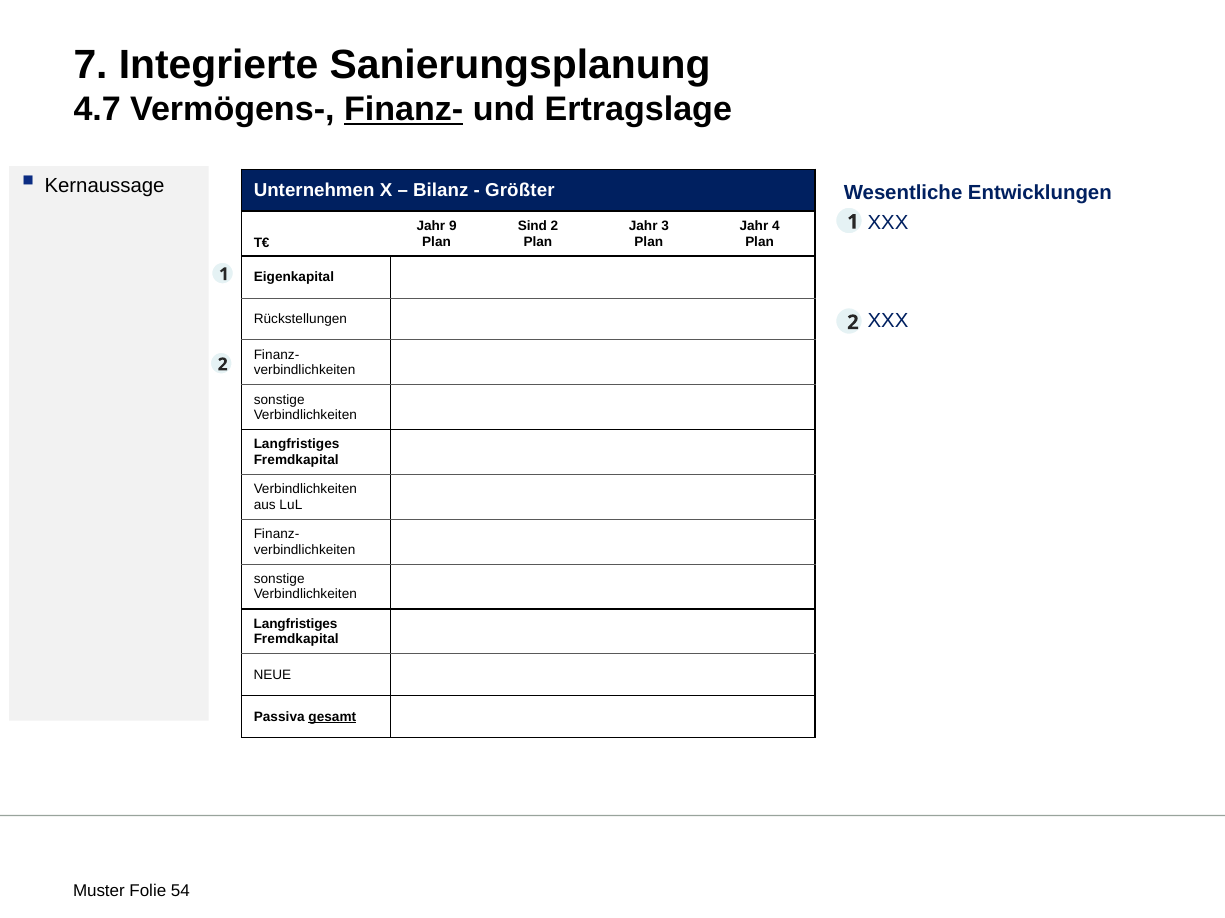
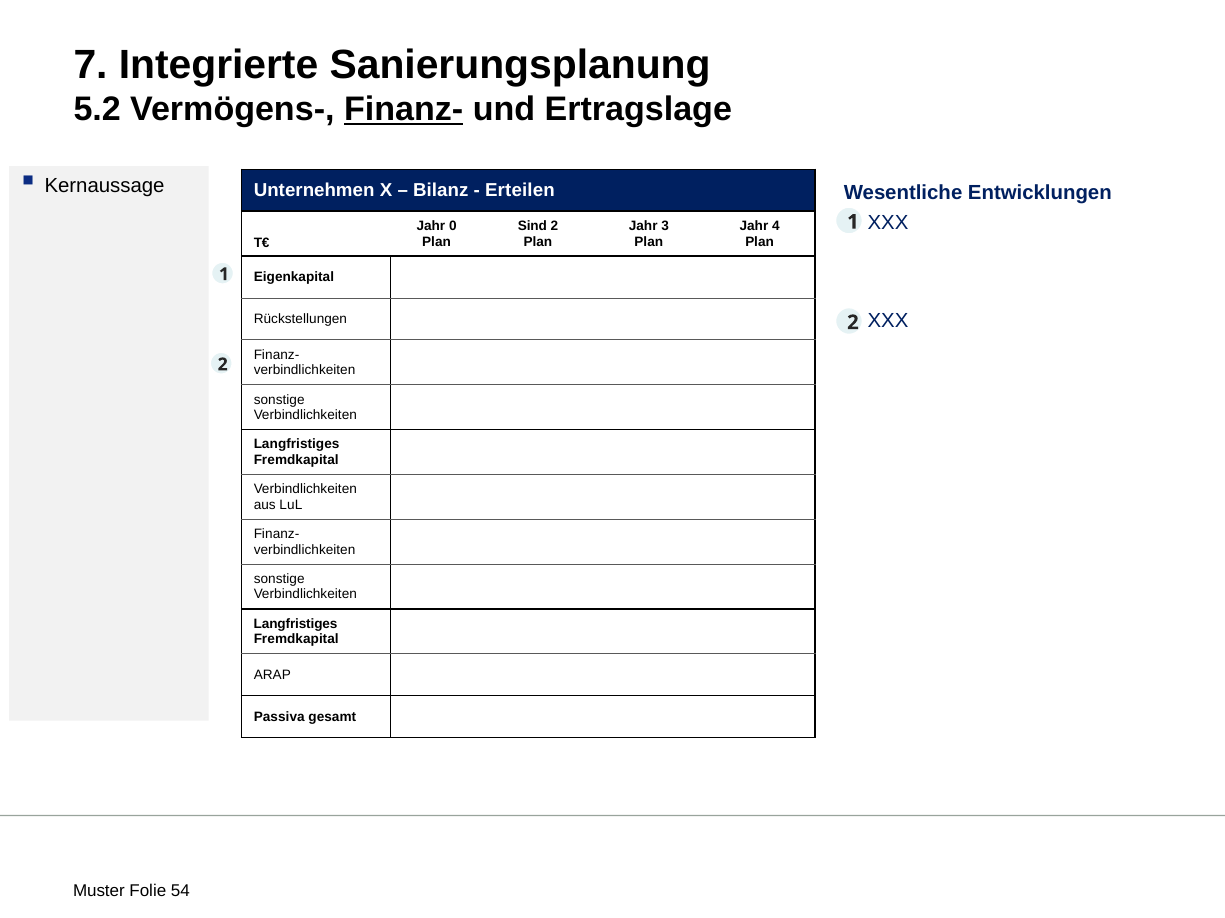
4.7: 4.7 -> 5.2 (97, 109)
Größter: Größter -> Erteilen (520, 191)
9: 9 -> 0 (453, 226)
NEUE: NEUE -> ARAP (272, 676)
gesamt underline: present -> none (332, 717)
